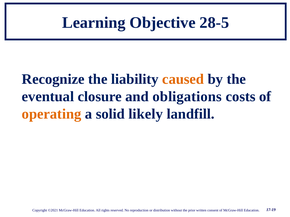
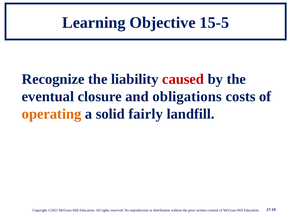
28-5: 28-5 -> 15-5 (214, 23)
caused colour: orange -> red (183, 79)
likely: likely -> fairly (146, 114)
